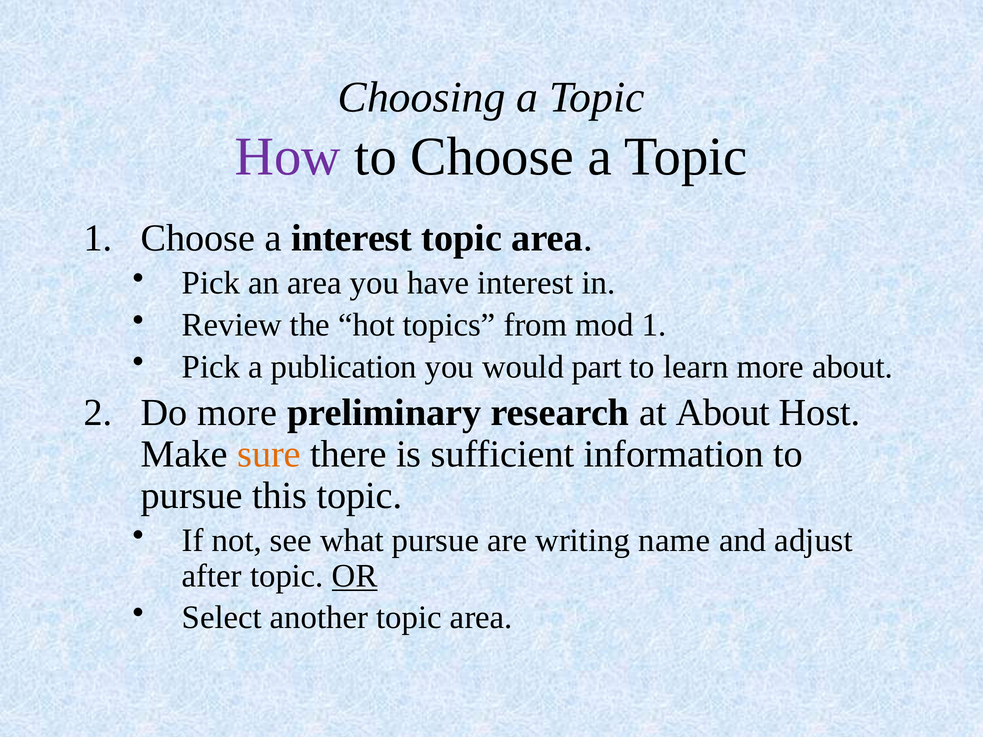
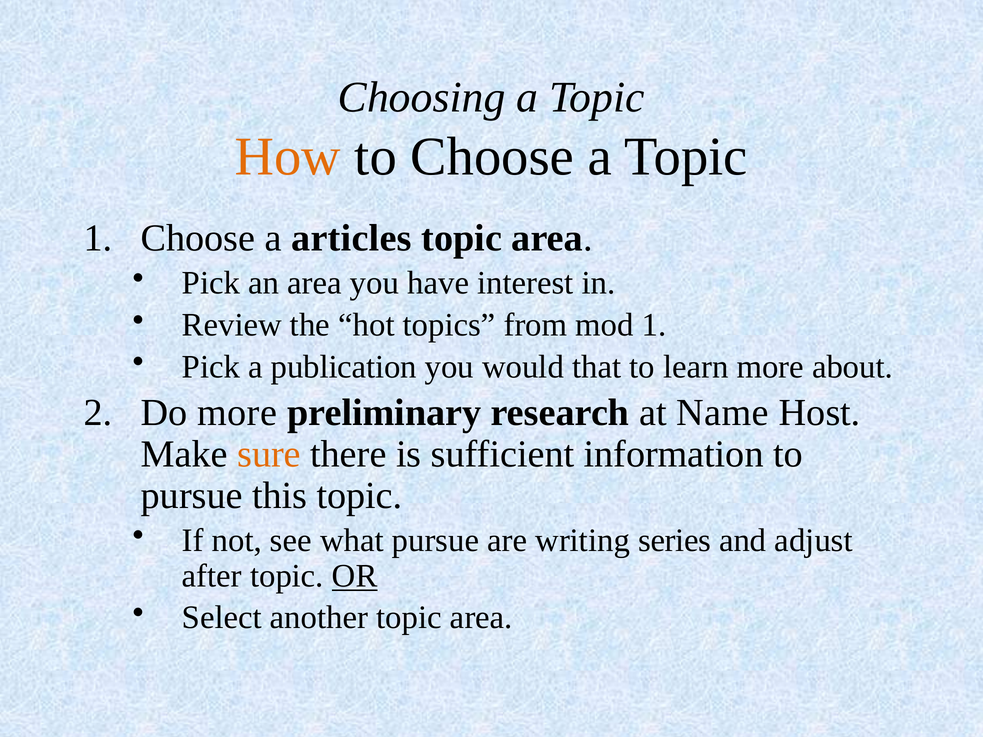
How colour: purple -> orange (288, 157)
a interest: interest -> articles (351, 238)
part: part -> that (597, 367)
at About: About -> Name (723, 413)
name: name -> series (675, 541)
